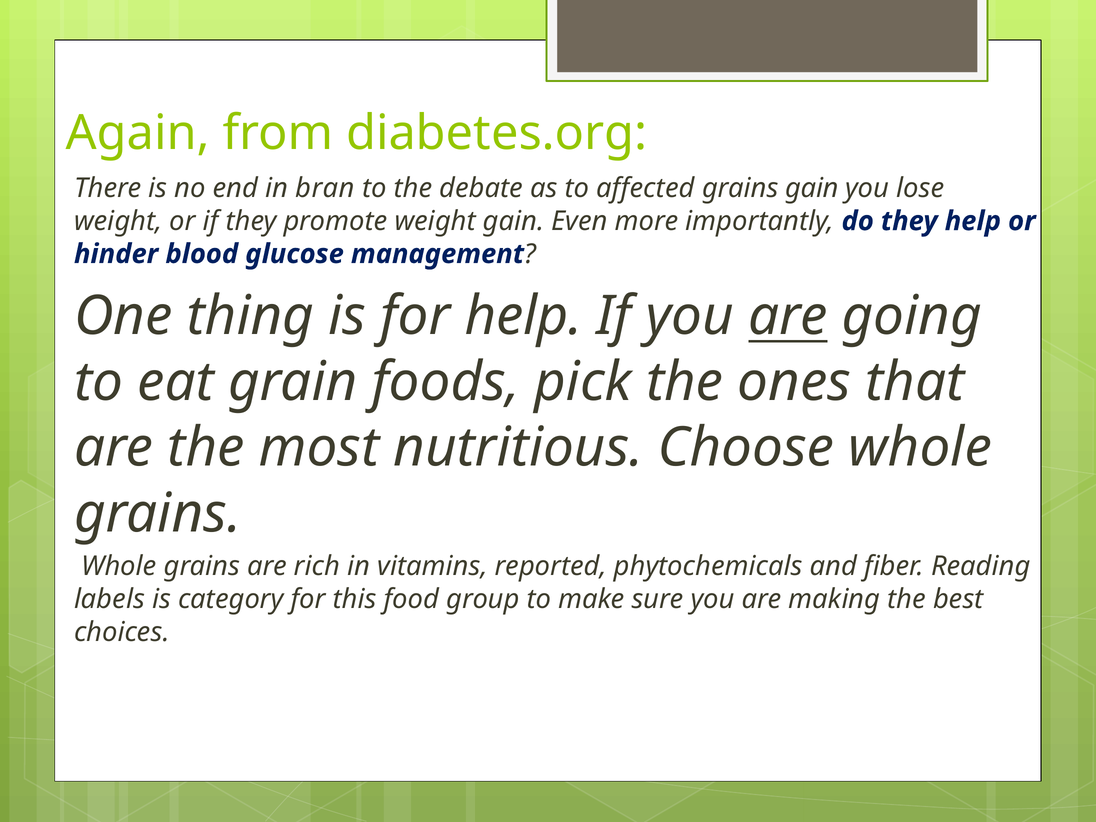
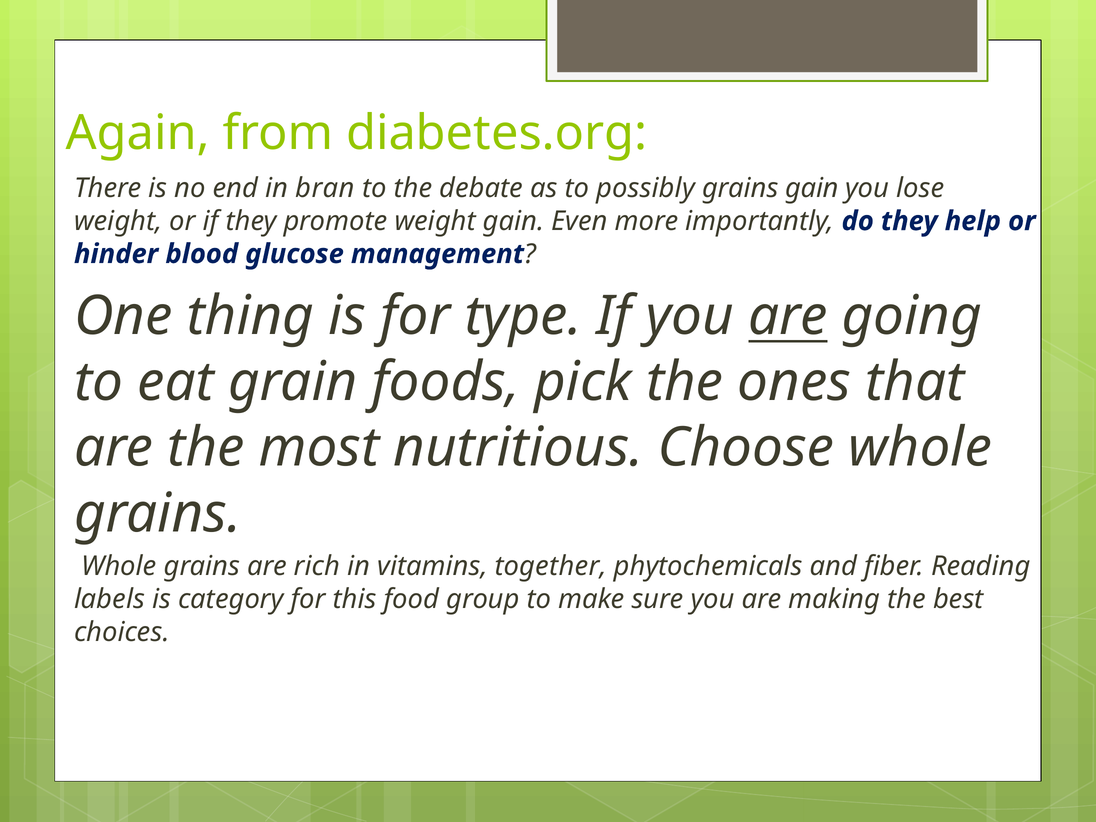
affected: affected -> possibly (646, 188)
for help: help -> type (523, 316)
reported: reported -> together (551, 566)
